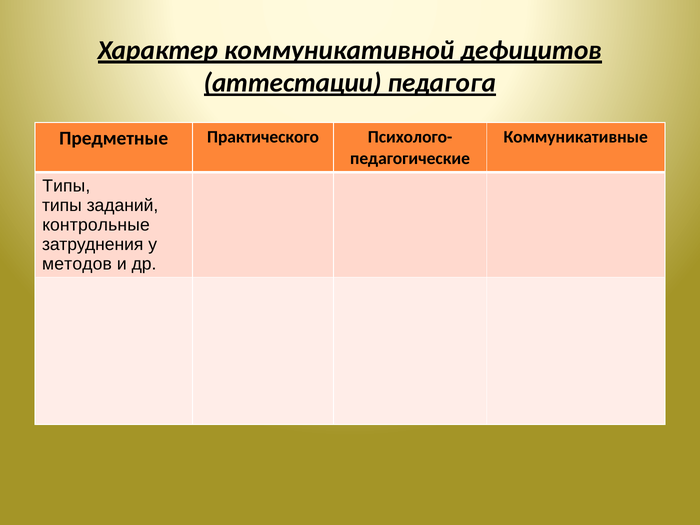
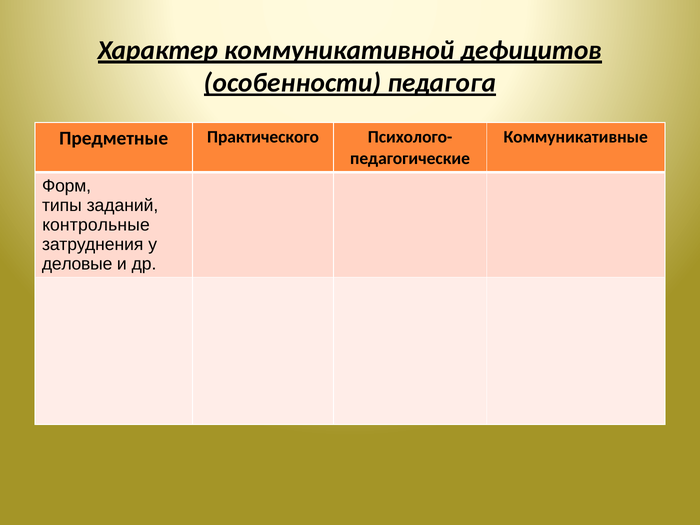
аттестации: аттестации -> особенности (293, 83)
Типы: Типы -> Форм (66, 186)
методов: методов -> деловые (77, 264)
